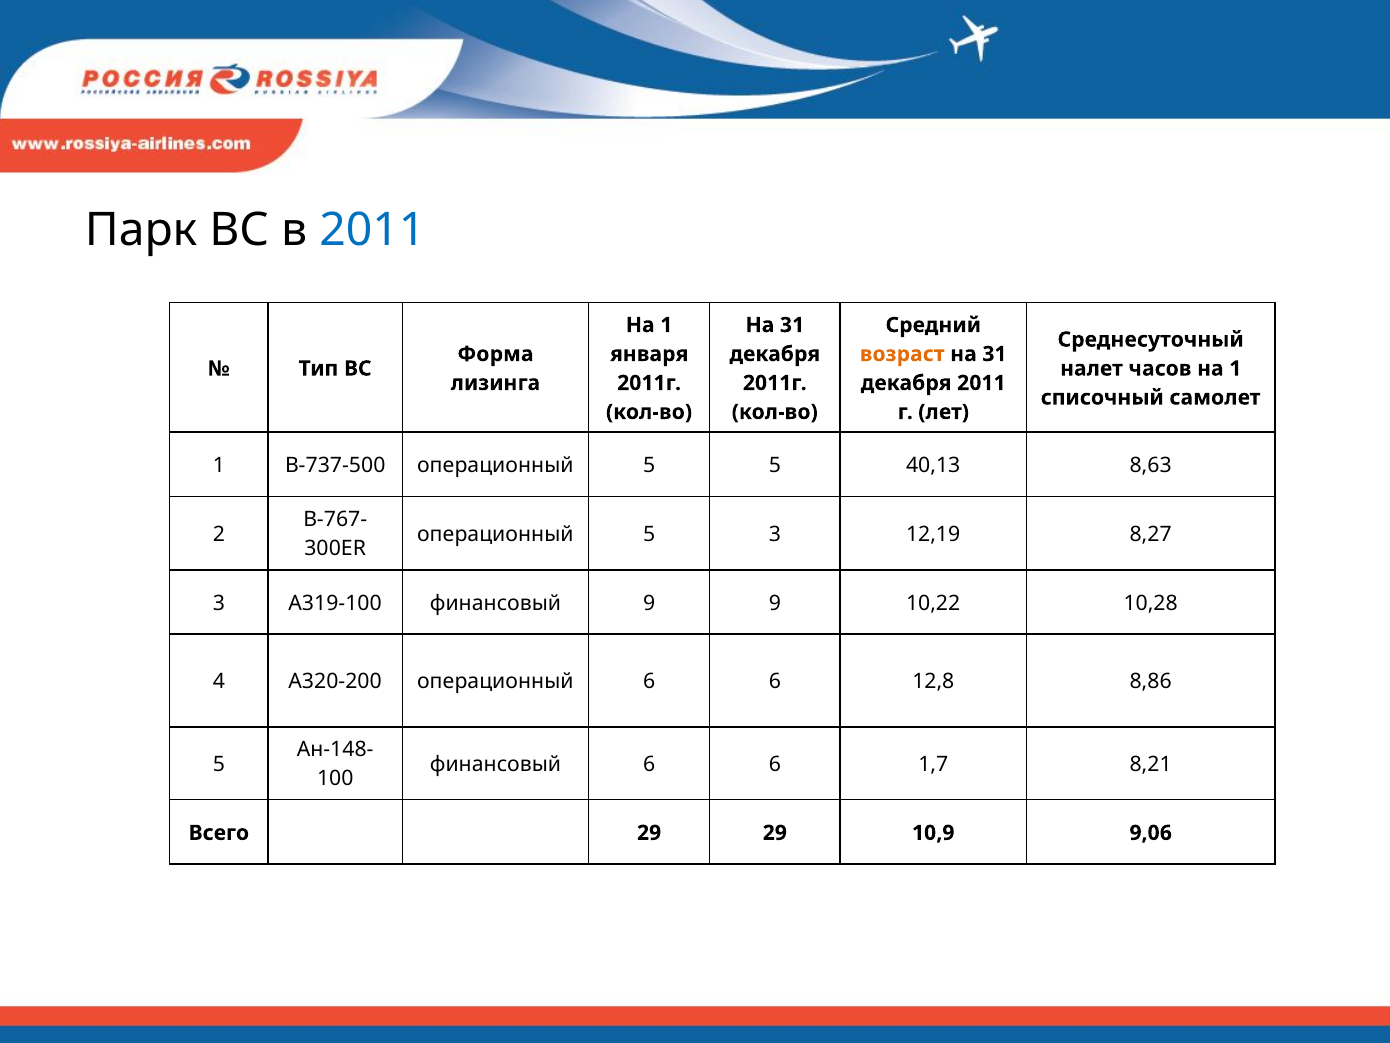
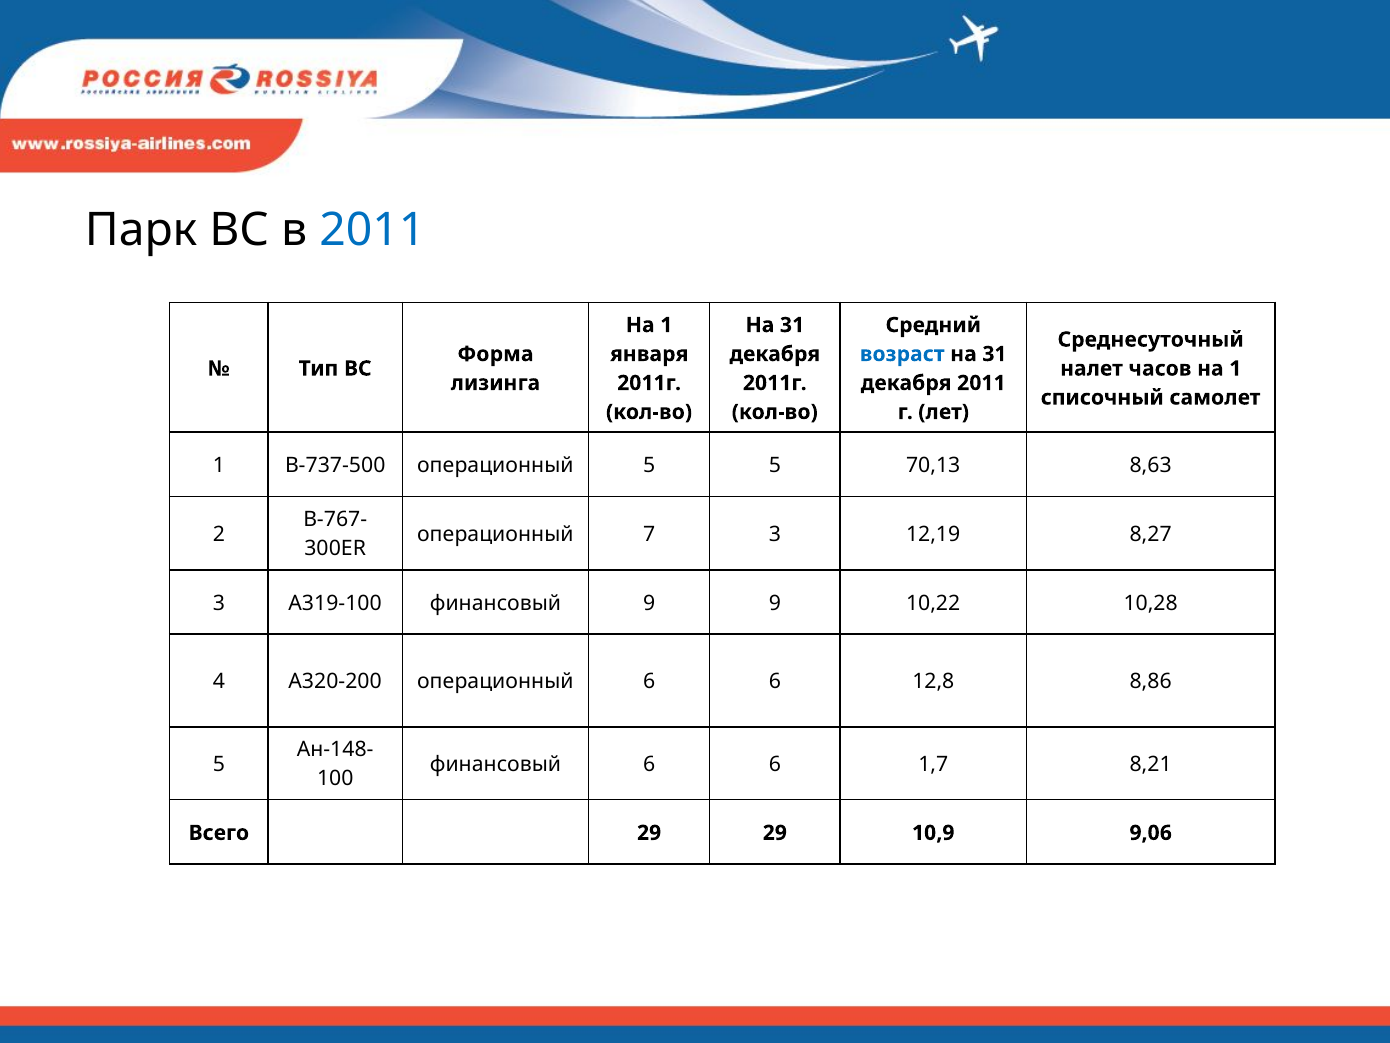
возраст colour: orange -> blue (902, 354)
40,13: 40,13 -> 70,13 (933, 465)
5: 5 -> 7 (649, 534)
